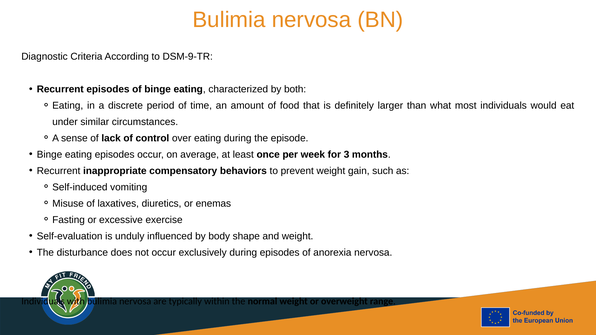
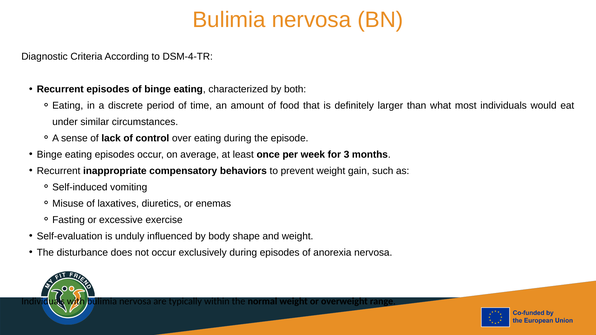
DSM-9-TR: DSM-9-TR -> DSM-4-TR (188, 57)
